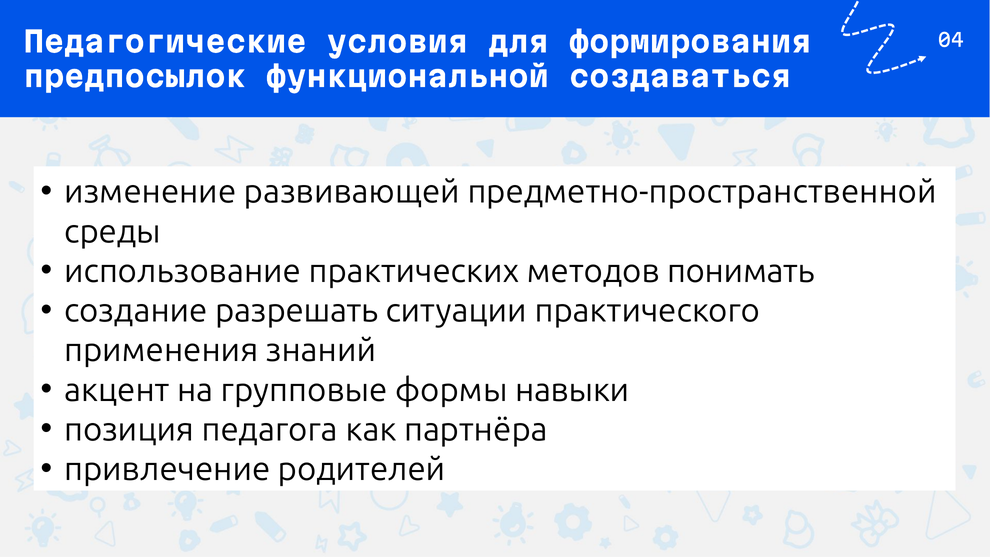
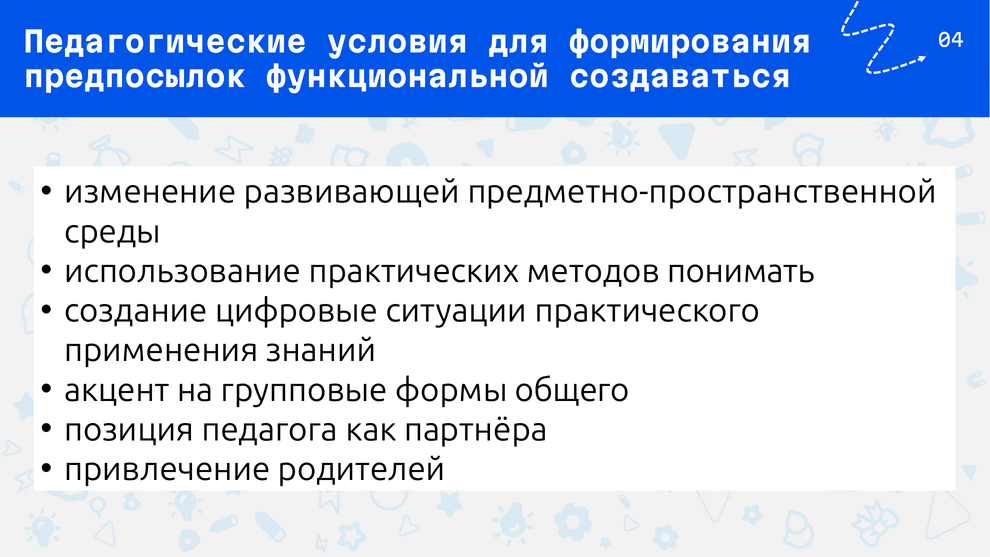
разрешать: разрешать -> цифровые (297, 311)
навыки: навыки -> общего (572, 390)
